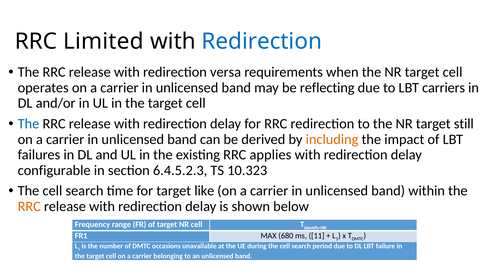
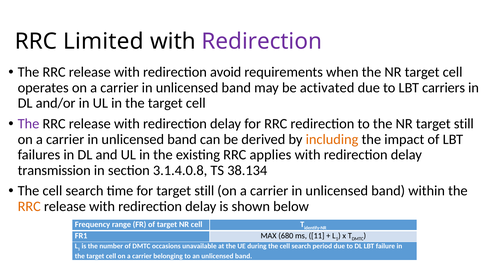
Redirection colour: blue -> purple (262, 41)
versa: versa -> avoid (226, 72)
reflecting: reflecting -> activated (327, 88)
The colour: blue -> purple (28, 124)
configurable: configurable -> transmission (54, 170)
6.4.5.2.3: 6.4.5.2.3 -> 3.1.4.0.8 (180, 170)
10.323: 10.323 -> 38.134 (247, 170)
for target like: like -> still (204, 191)
